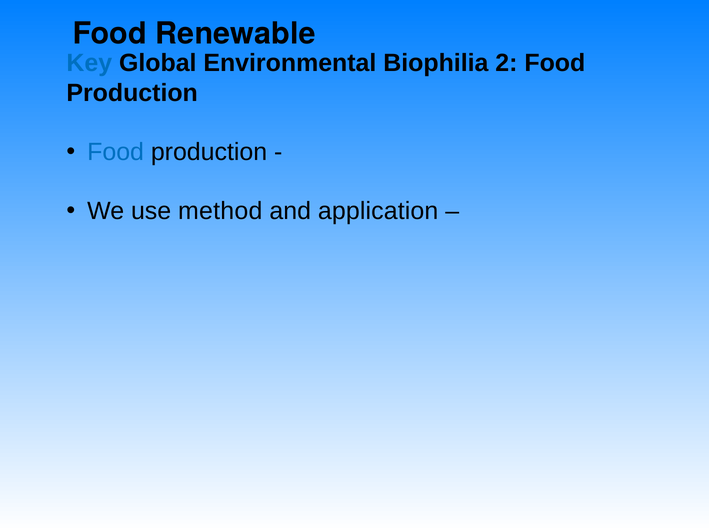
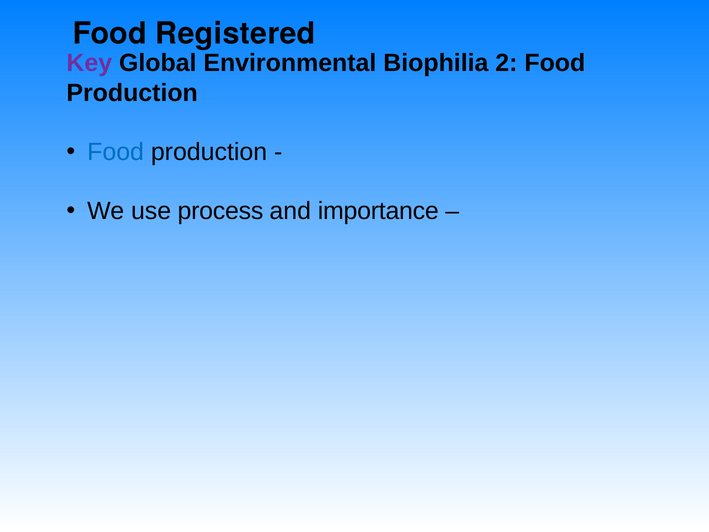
Renewable: Renewable -> Registered (235, 34)
Key colour: blue -> purple (89, 63)
method: method -> process (220, 211)
application: application -> importance (378, 211)
